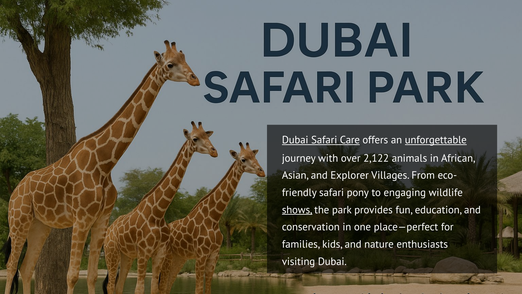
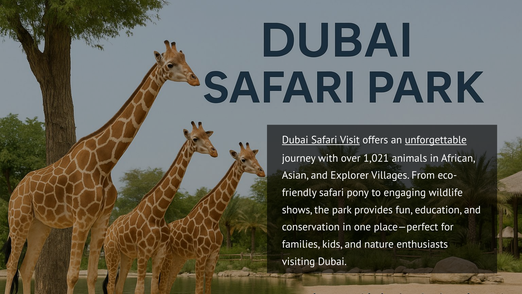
Care: Care -> Visit (350, 140)
2,122: 2,122 -> 1,021 (376, 158)
shows underline: present -> none (297, 210)
